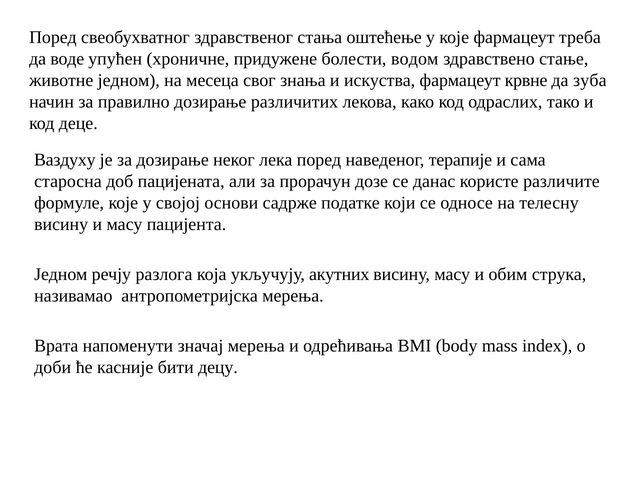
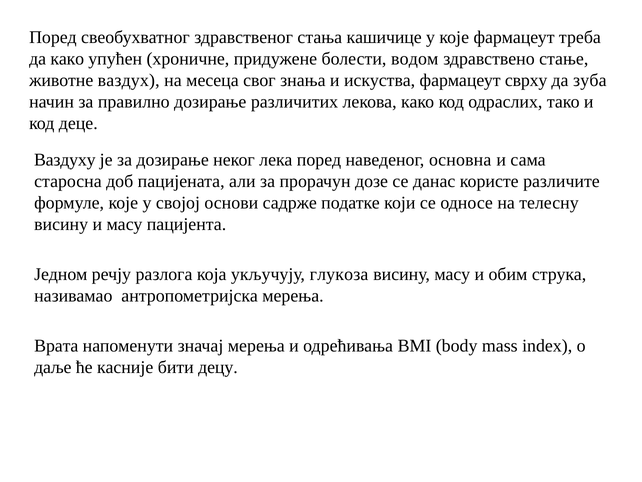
оштећење: оштећење -> кашичице (384, 37)
да воде: воде -> како (67, 59)
животне једном: једном -> ваздух (129, 80)
крвне: крвне -> сврху (526, 80)
терапије: терапије -> основна (460, 160)
акутних: акутних -> глукоза (339, 274)
доби: доби -> даље (53, 367)
